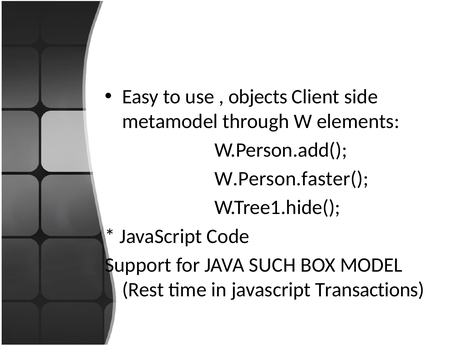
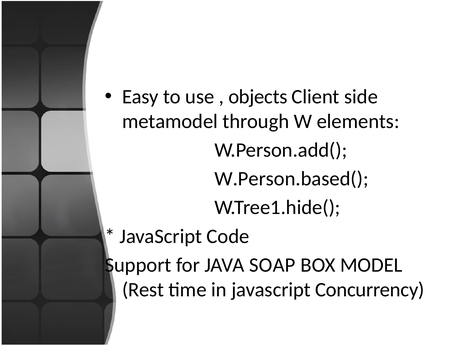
W.Person.faster(: W.Person.faster( -> W.Person.based( (292, 179)
SUCH: SUCH -> SOAP (272, 265)
Transactions: Transactions -> Concurrency (370, 290)
